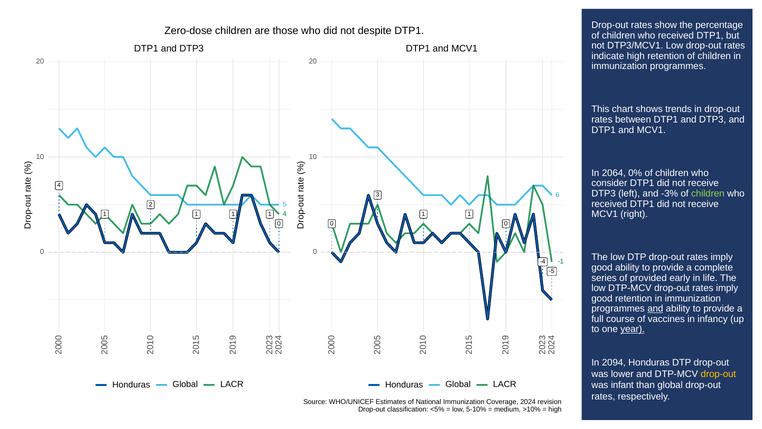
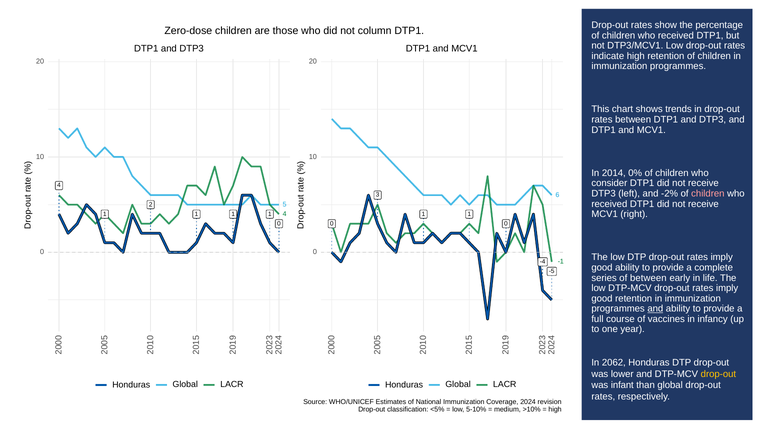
despite: despite -> column (375, 31)
2064: 2064 -> 2014 (614, 173)
-3%: -3% -> -2% (670, 193)
children colour: light green -> pink (708, 193)
of provided: provided -> between (648, 278)
year underline: present -> none (633, 329)
2094: 2094 -> 2062 (614, 362)
